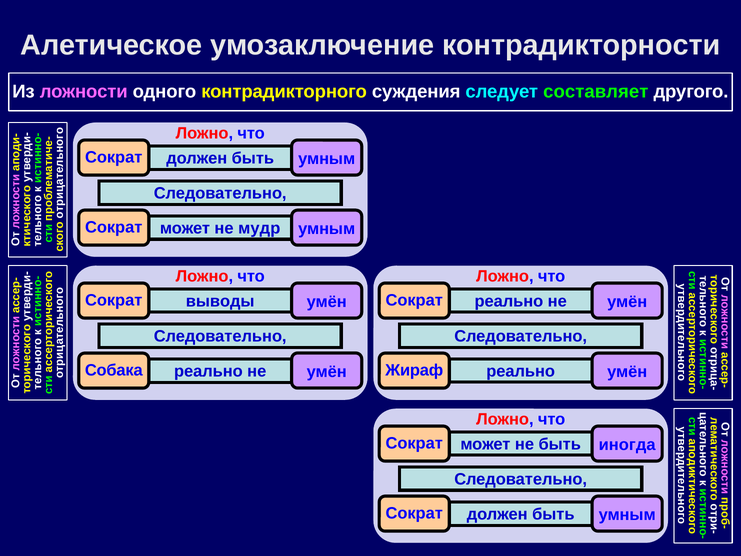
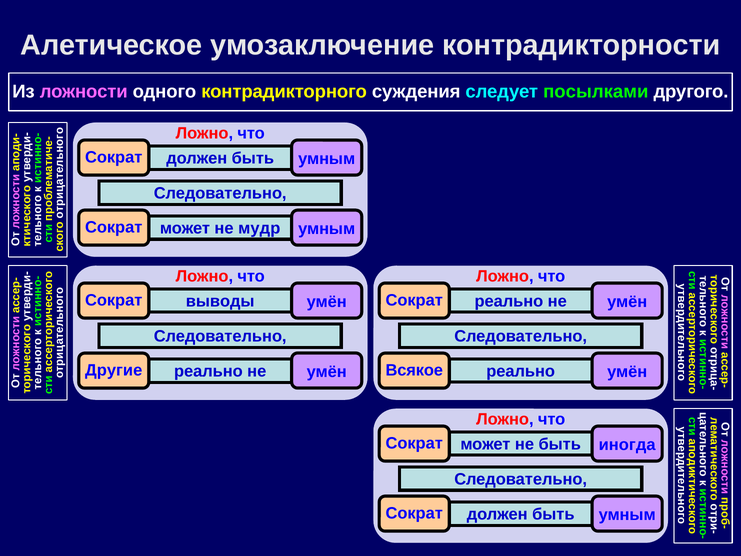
составляет: составляет -> посылками (596, 92)
Собака: Собака -> Другие (114, 370)
Жираф: Жираф -> Всякое (414, 370)
